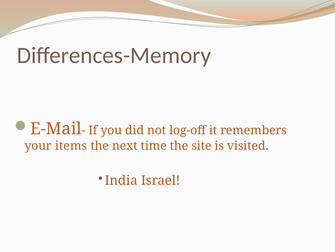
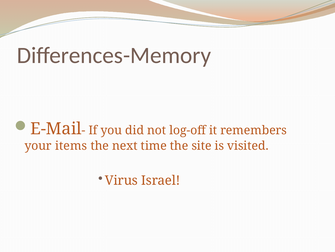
India: India -> Virus (121, 180)
